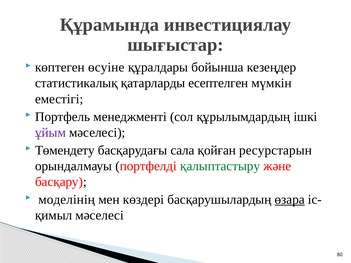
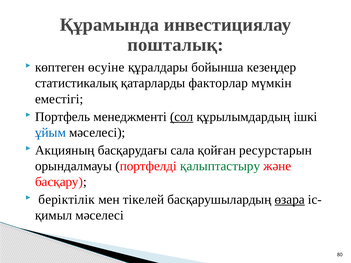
шығыстар: шығыстар -> пошталық (175, 45)
есептелген: есептелген -> факторлар (218, 83)
сол underline: none -> present (182, 117)
ұйым colour: purple -> blue (50, 133)
Төмендету: Төмендету -> Акцияның (65, 150)
моделінің: моделінің -> беріктілік (67, 200)
көздері: көздері -> тікелей (143, 200)
